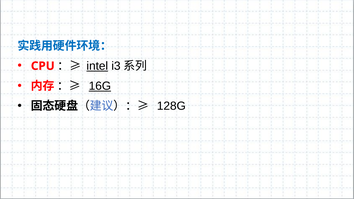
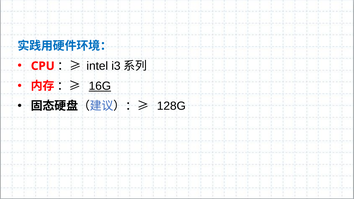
intel underline: present -> none (97, 66)
